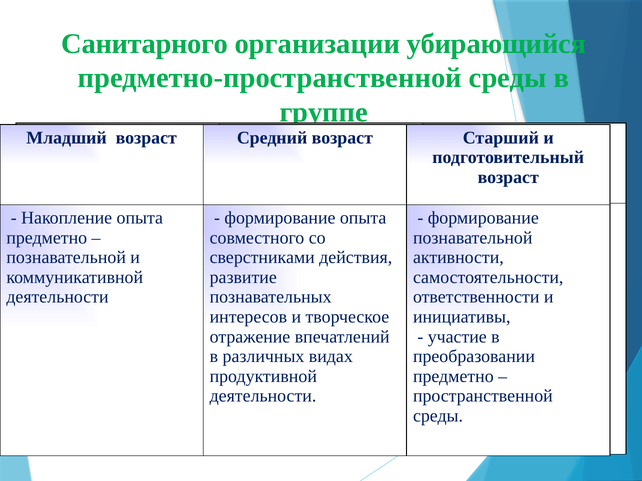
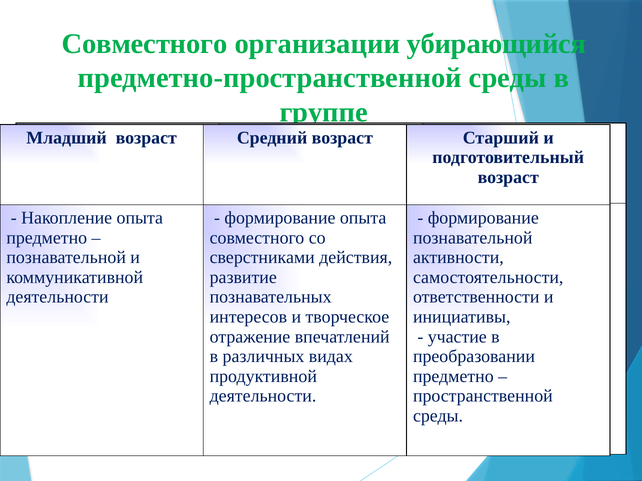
Санитарного: Санитарного -> Совместного (145, 44)
